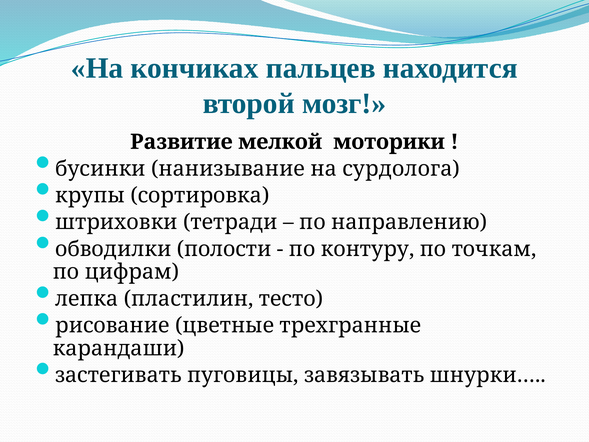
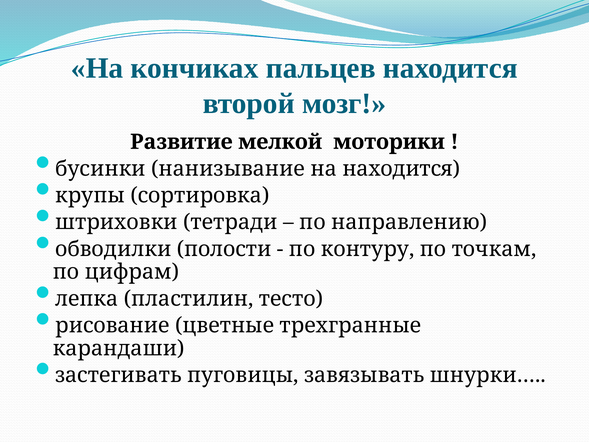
на сурдолога: сурдолога -> находится (401, 169)
